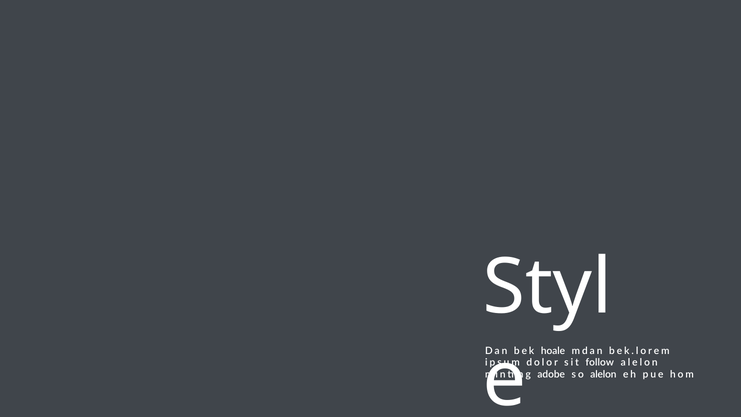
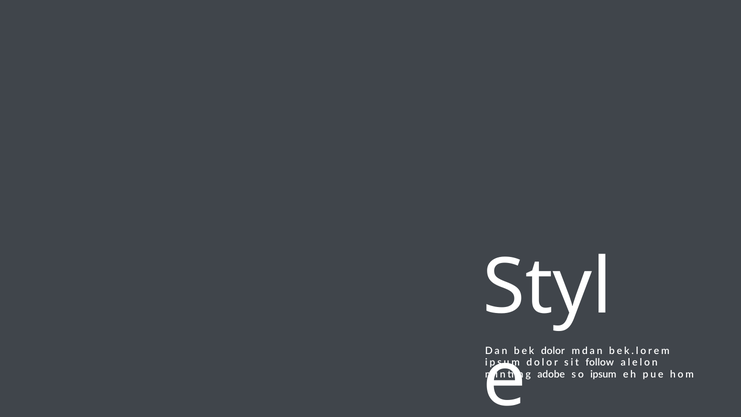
bek hoale: hoale -> dolor (553, 351)
so alelon: alelon -> ipsum (603, 374)
